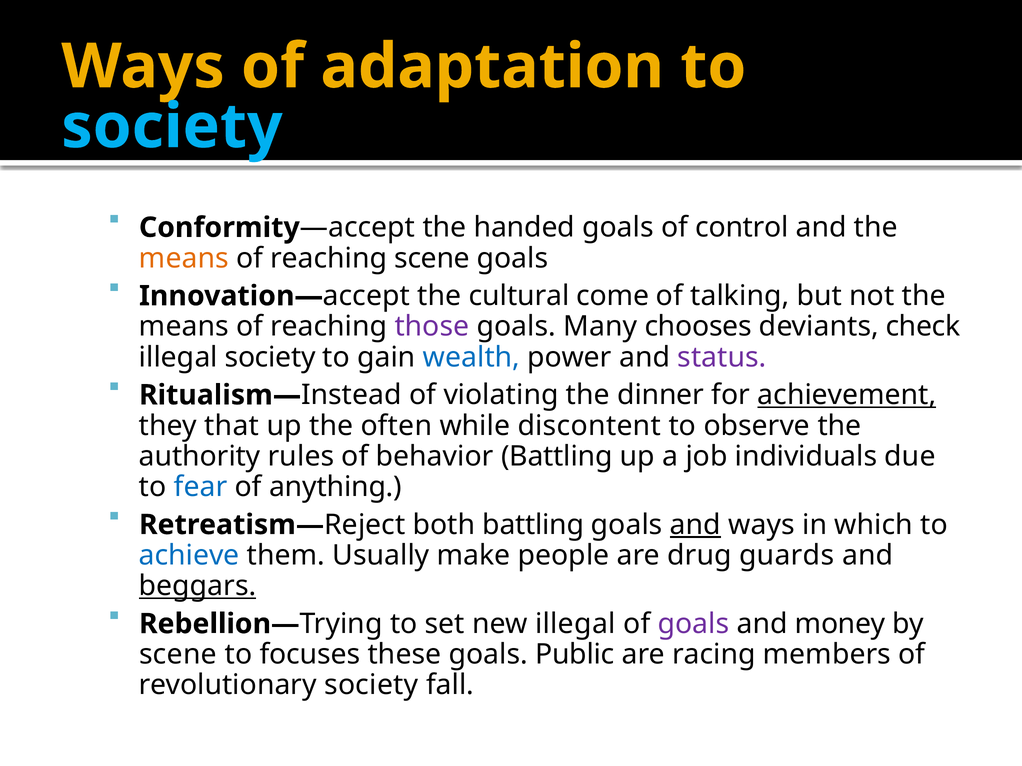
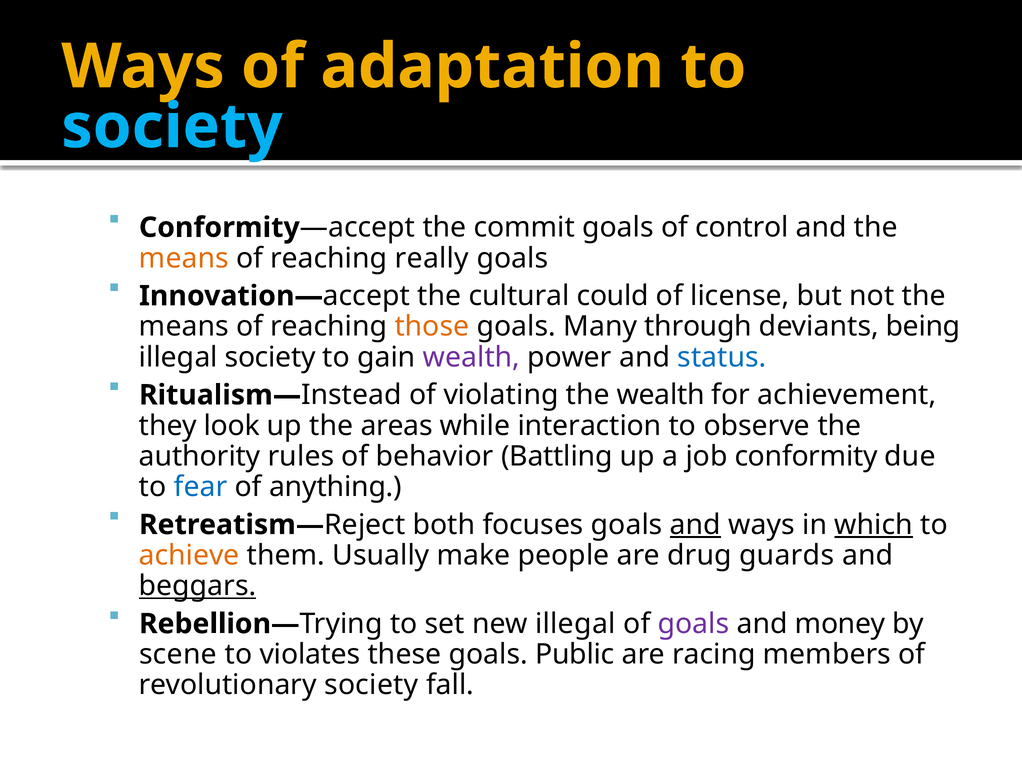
handed: handed -> commit (524, 228)
reaching scene: scene -> really (432, 258)
come: come -> could (613, 296)
talking: talking -> license (740, 296)
those colour: purple -> orange (432, 327)
chooses: chooses -> through (698, 327)
check: check -> being (923, 327)
wealth colour: blue -> purple (471, 357)
status colour: purple -> blue (722, 357)
the dinner: dinner -> wealth (661, 395)
achievement underline: present -> none (847, 395)
that: that -> look (232, 426)
often: often -> areas (397, 426)
discontent: discontent -> interaction (590, 426)
job individuals: individuals -> conformity (806, 457)
both battling: battling -> focuses (533, 525)
which underline: none -> present (874, 525)
achieve colour: blue -> orange (189, 556)
focuses: focuses -> violates (310, 655)
